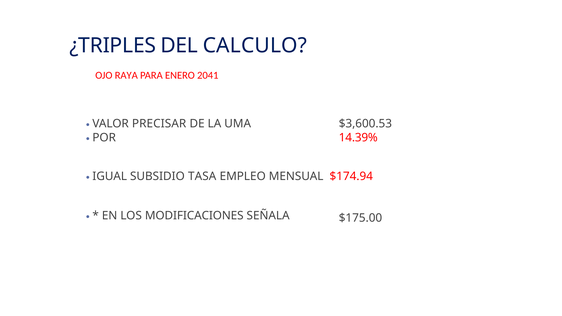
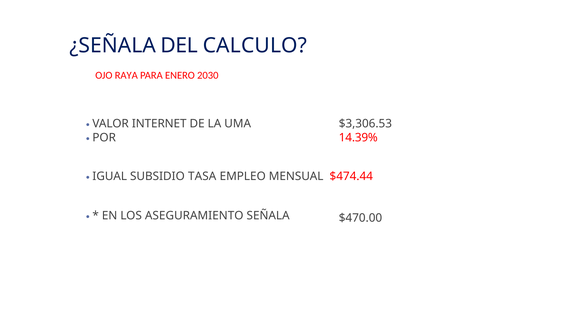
¿TRIPLES: ¿TRIPLES -> ¿SEÑALA (113, 46)
2041: 2041 -> 2030 (208, 75)
PRECISAR: PRECISAR -> INTERNET (159, 124)
$3,600.53: $3,600.53 -> $3,306.53 (365, 124)
$174.94: $174.94 -> $474.44 (351, 177)
MODIFICACIONES: MODIFICACIONES -> ASEGURAMIENTO (194, 216)
$175.00: $175.00 -> $470.00 (360, 218)
